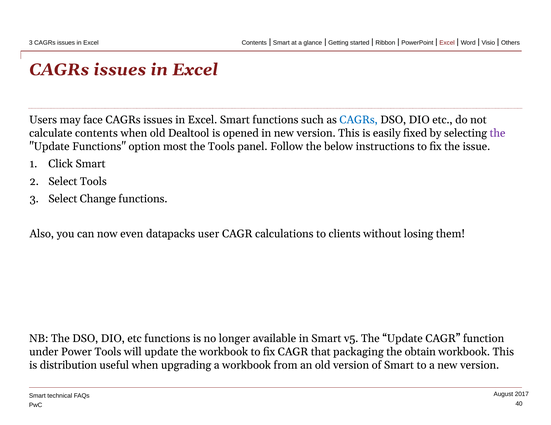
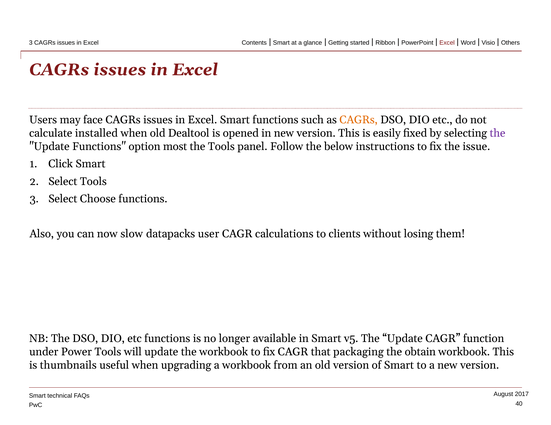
CAGRs colour: blue -> orange (359, 120)
calculate contents: contents -> installed (96, 133)
Change: Change -> Choose (98, 199)
even: even -> slow (132, 234)
distribution: distribution -> thumbnails (68, 366)
